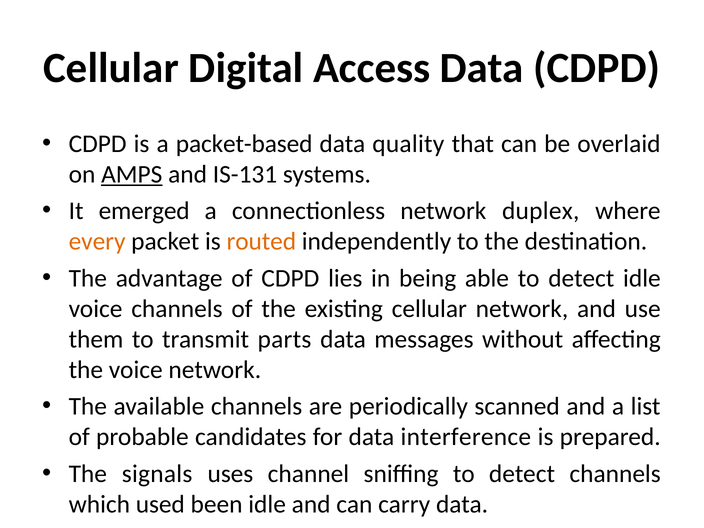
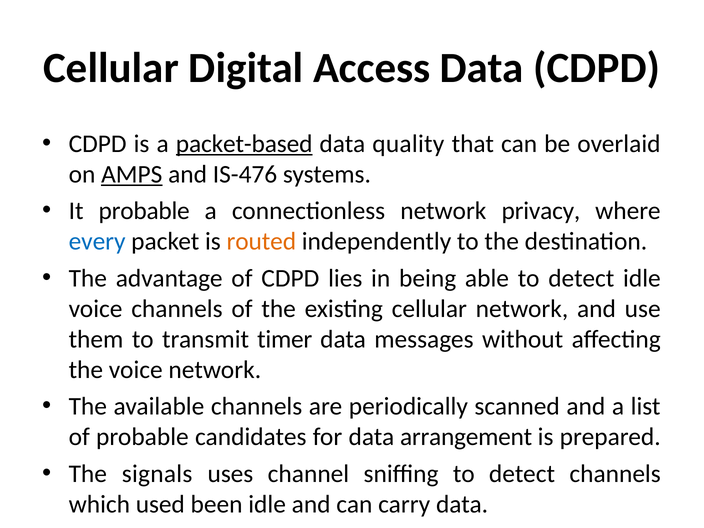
packet-based underline: none -> present (244, 144)
IS-131: IS-131 -> IS-476 (245, 174)
It emerged: emerged -> probable (144, 211)
duplex: duplex -> privacy (541, 211)
every colour: orange -> blue (97, 241)
parts: parts -> timer (285, 339)
interference: interference -> arrangement (466, 437)
